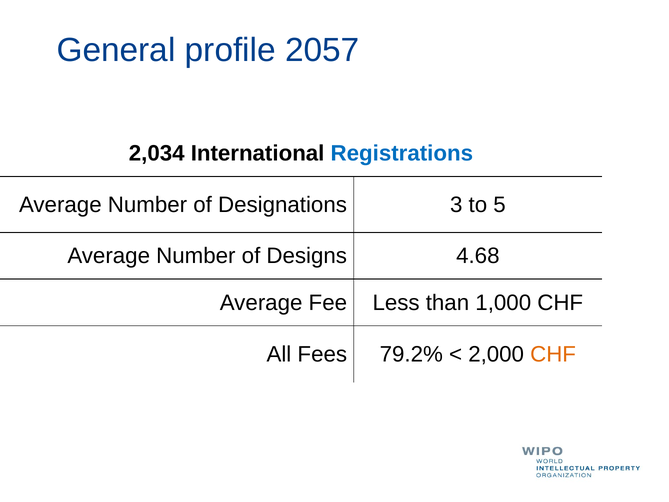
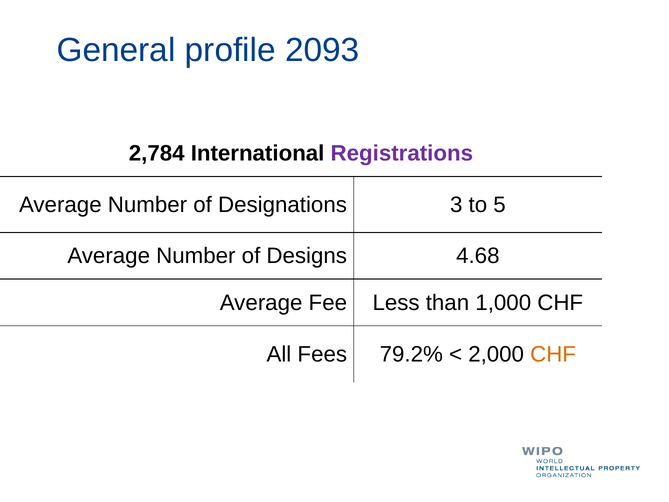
2057: 2057 -> 2093 (322, 50)
2,034: 2,034 -> 2,784 (157, 153)
Registrations colour: blue -> purple (402, 153)
